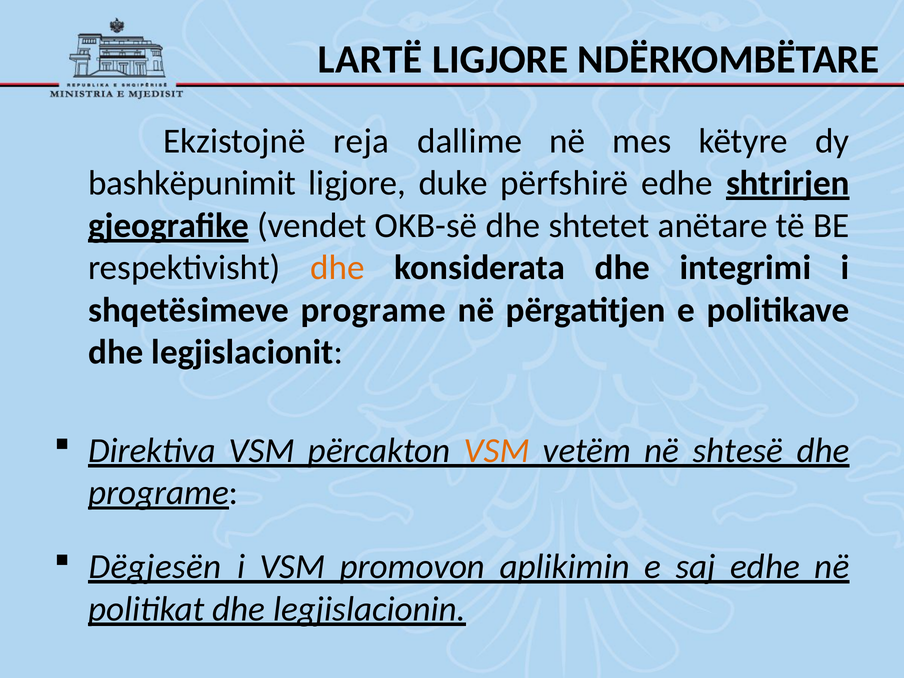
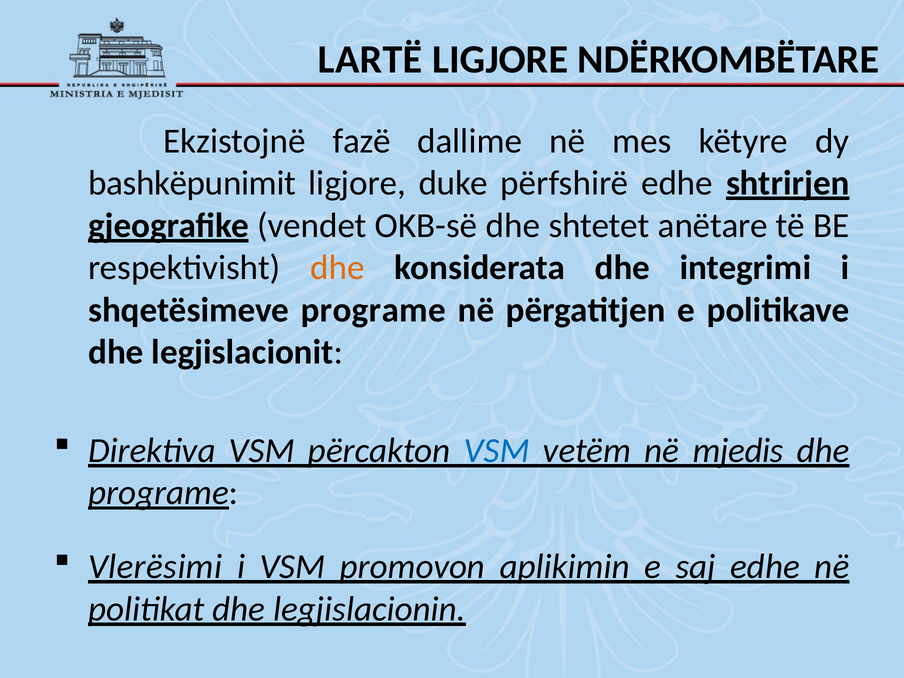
reja: reja -> fazë (362, 141)
VSM colour: orange -> blue (497, 451)
shtesë: shtesë -> mjedis (738, 451)
Dëgjesën: Dëgjesën -> Vlerësimi (155, 567)
